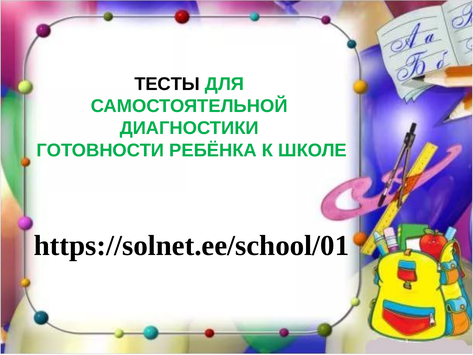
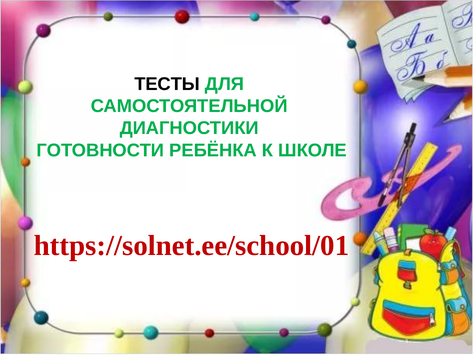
https://solnet.ee/school/01 colour: black -> red (192, 246)
